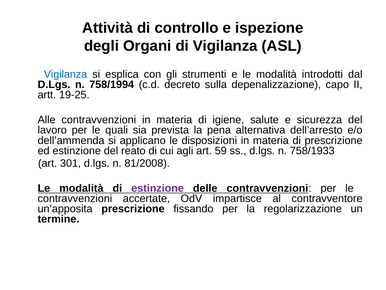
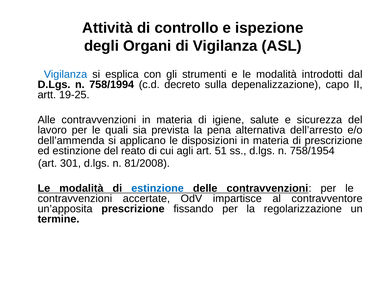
59: 59 -> 51 (221, 151)
758/1933: 758/1933 -> 758/1954 (312, 151)
estinzione colour: purple -> blue (158, 188)
